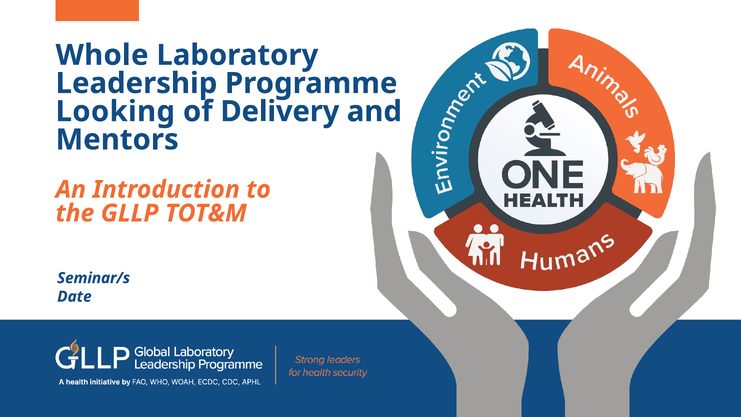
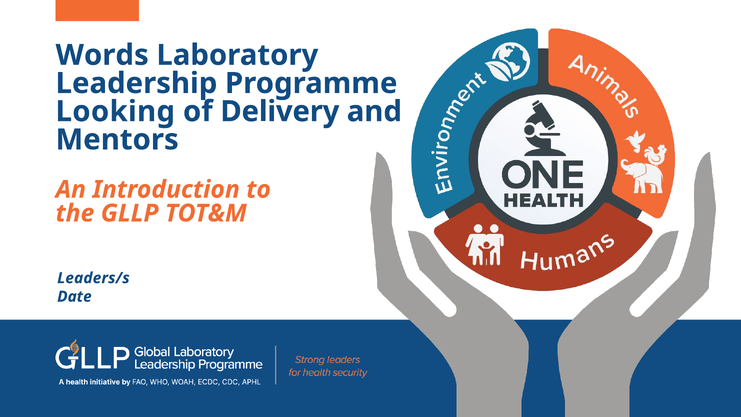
Whole: Whole -> Words (102, 55)
Seminar/s: Seminar/s -> Leaders/s (93, 278)
